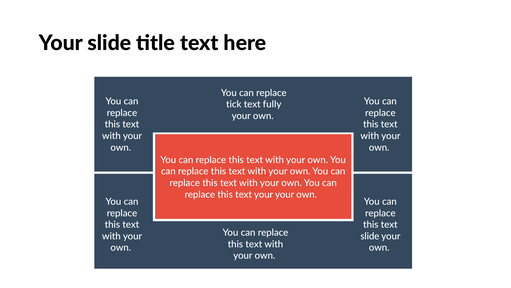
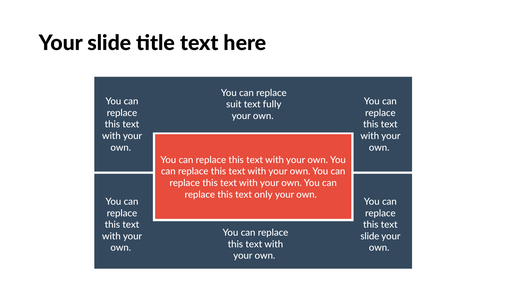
tick: tick -> suit (234, 104)
text your: your -> only (263, 194)
